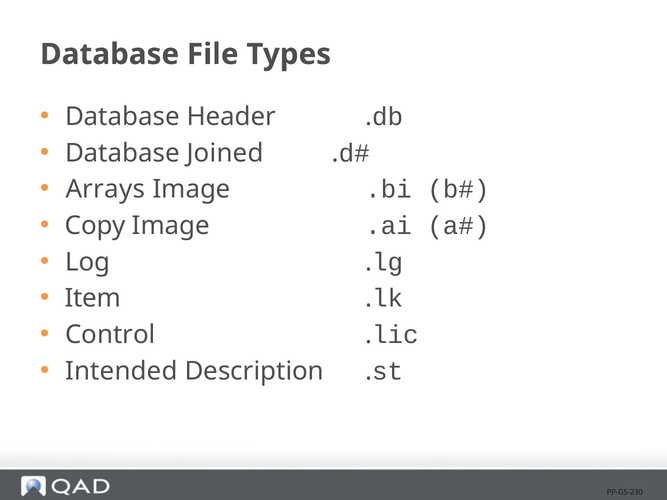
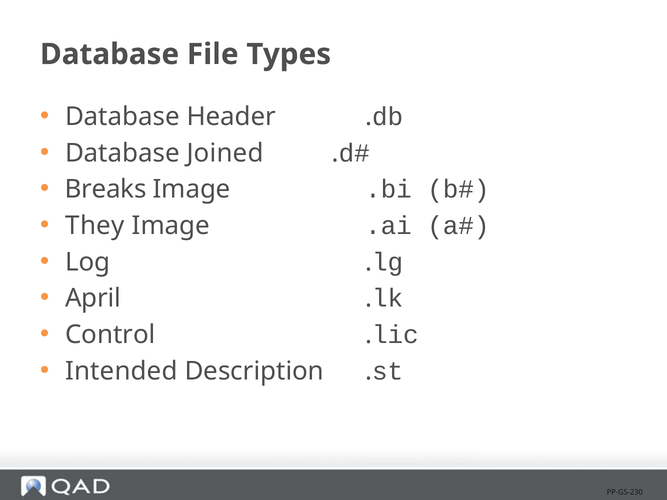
Arrays: Arrays -> Breaks (106, 189)
Copy: Copy -> They (95, 226)
Item: Item -> April (93, 298)
